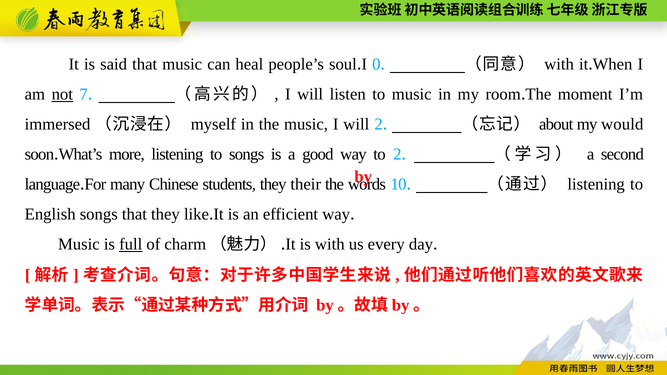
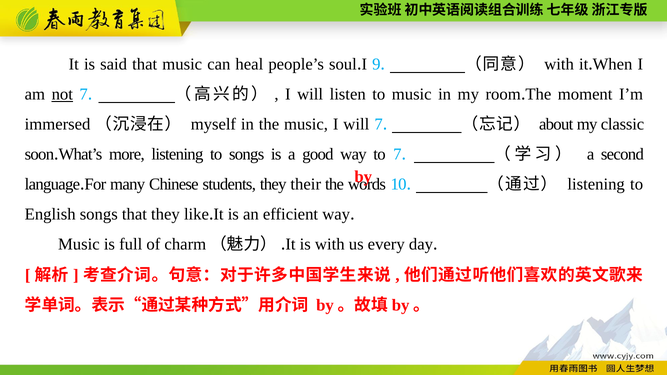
0: 0 -> 9 (376, 65)
will 2: 2 -> 7 (379, 125)
would: would -> classic (622, 125)
to 2: 2 -> 7 (397, 155)
full underline: present -> none (131, 245)
